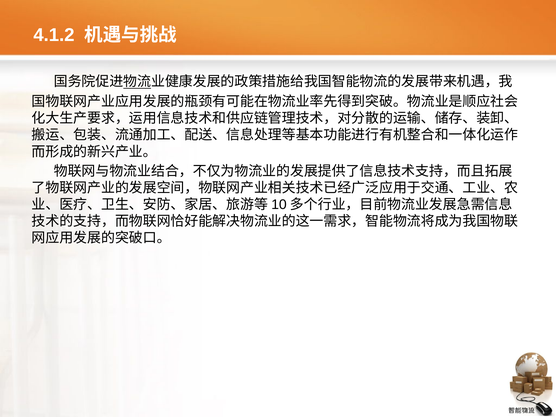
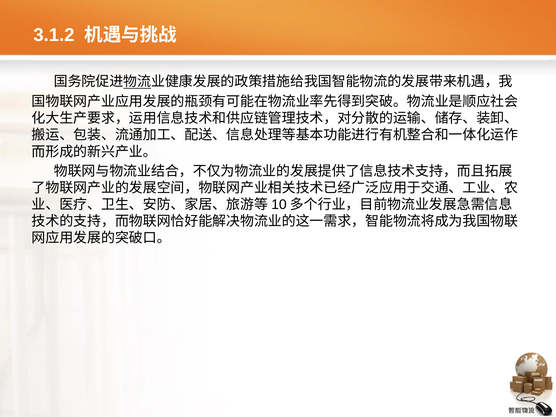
4.1.2: 4.1.2 -> 3.1.2 (54, 35)
